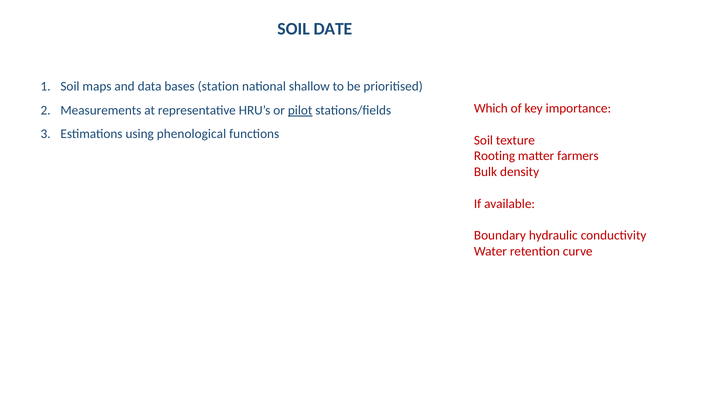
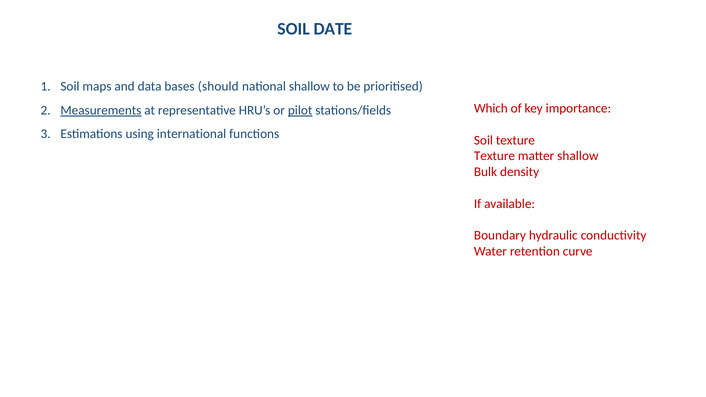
station: station -> should (218, 86)
Measurements underline: none -> present (101, 110)
phenological: phenological -> international (192, 134)
Rooting: Rooting -> Texture (494, 156)
matter farmers: farmers -> shallow (578, 156)
